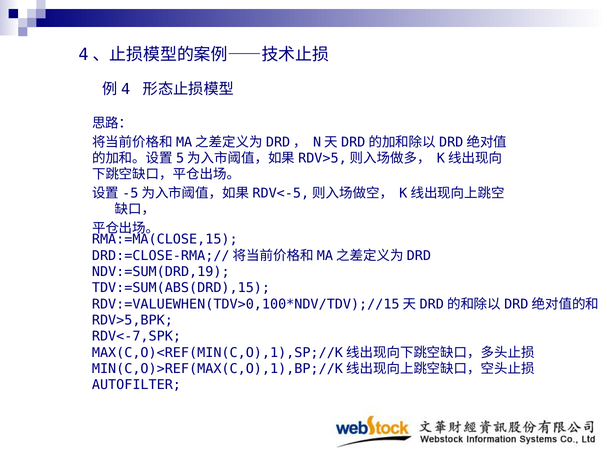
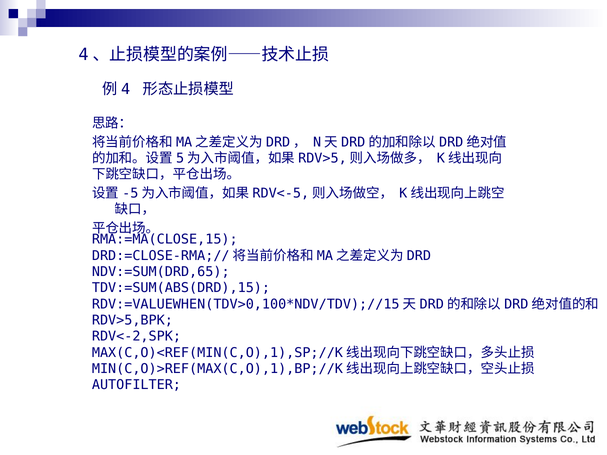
NDV:=SUM(DRD,19: NDV:=SUM(DRD,19 -> NDV:=SUM(DRD,65 (161, 272)
RDV<-7,SPK: RDV<-7,SPK -> RDV<-2,SPK (136, 337)
